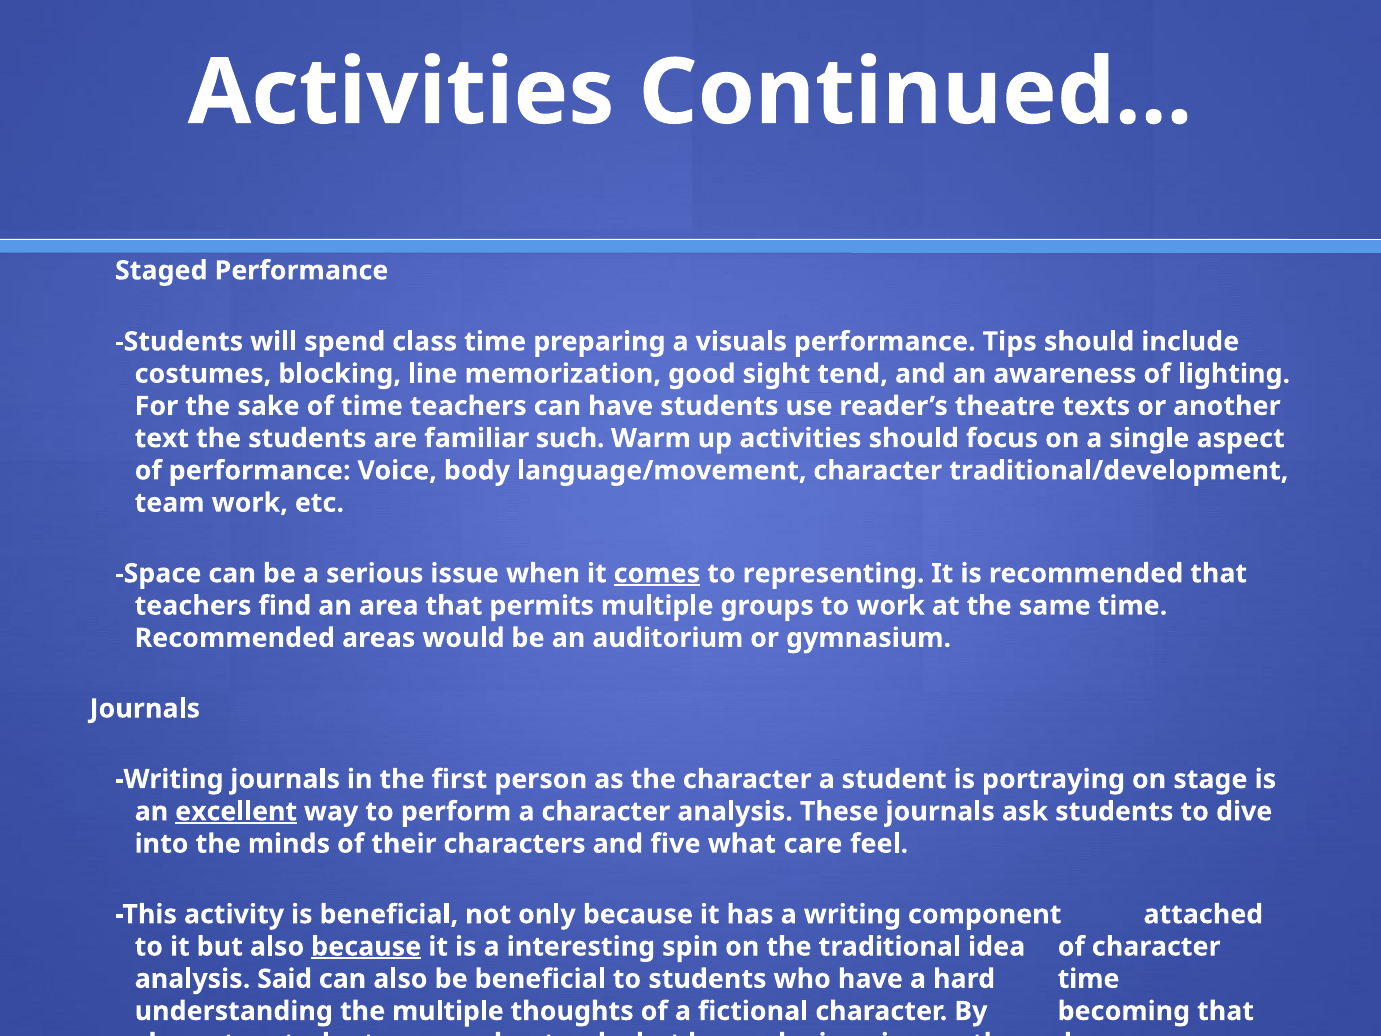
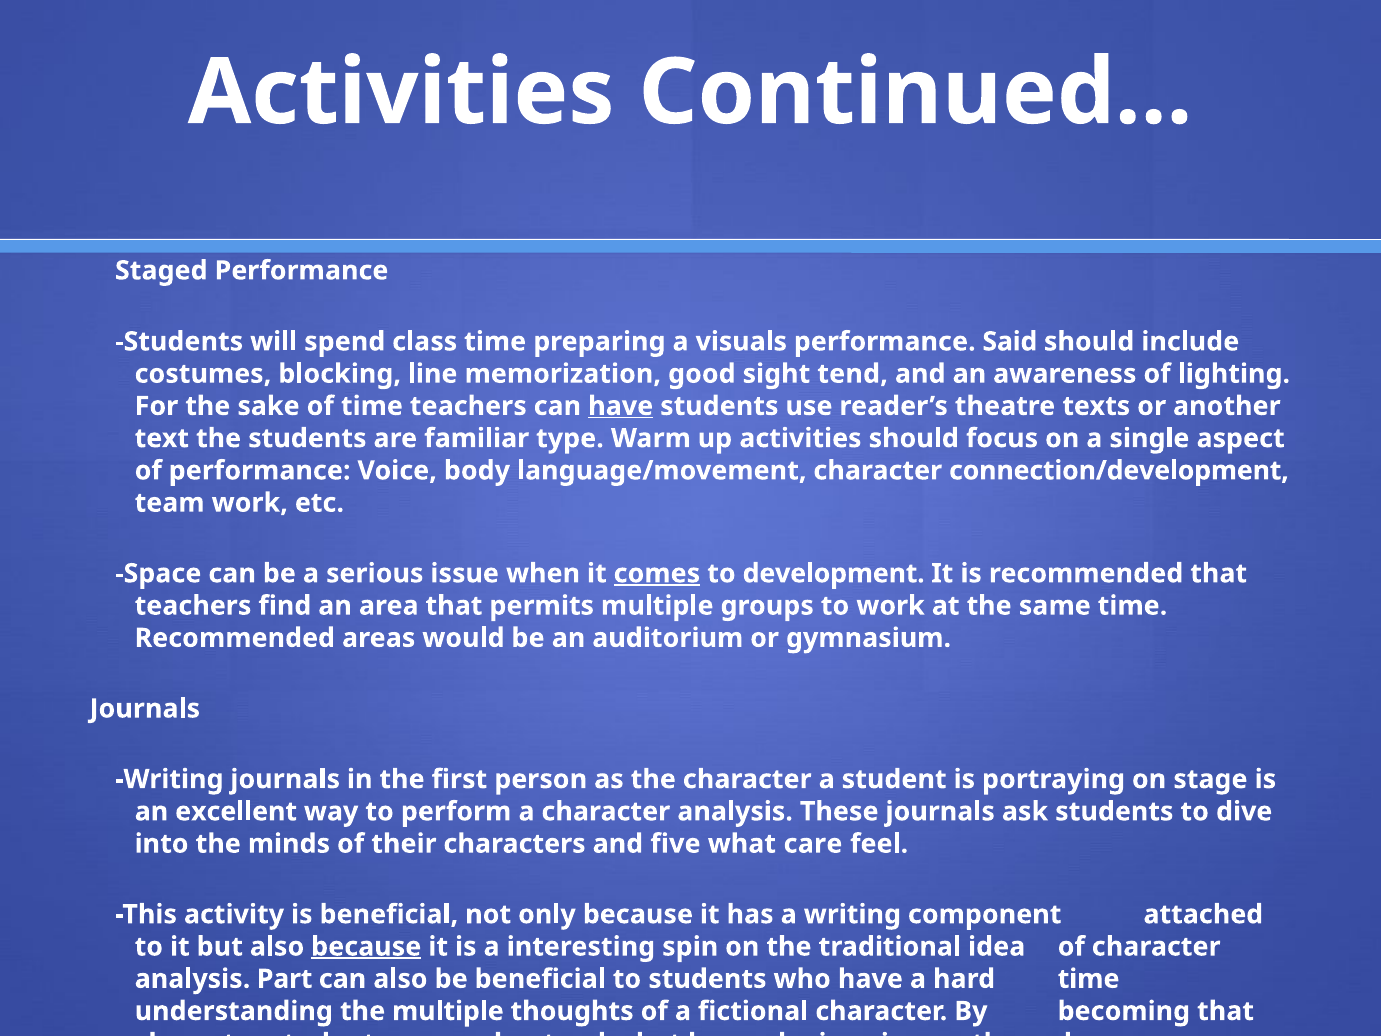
Tips: Tips -> Said (1010, 342)
have underline: none -> present (621, 406)
such: such -> type (570, 438)
traditional/development: traditional/development -> connection/development (1119, 471)
representing: representing -> development (834, 573)
excellent underline: present -> none (236, 811)
Said: Said -> Part (285, 979)
